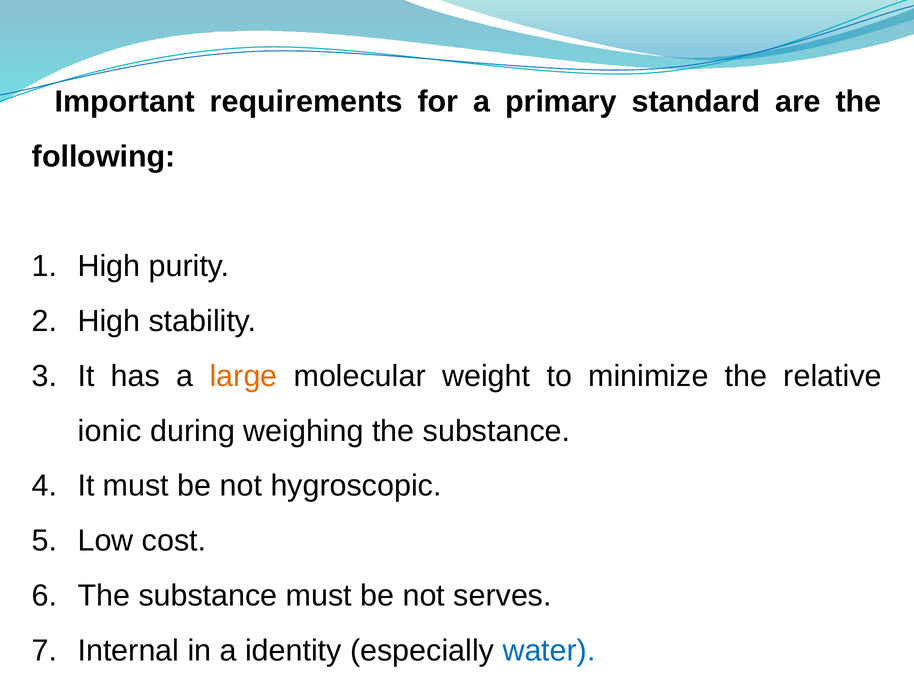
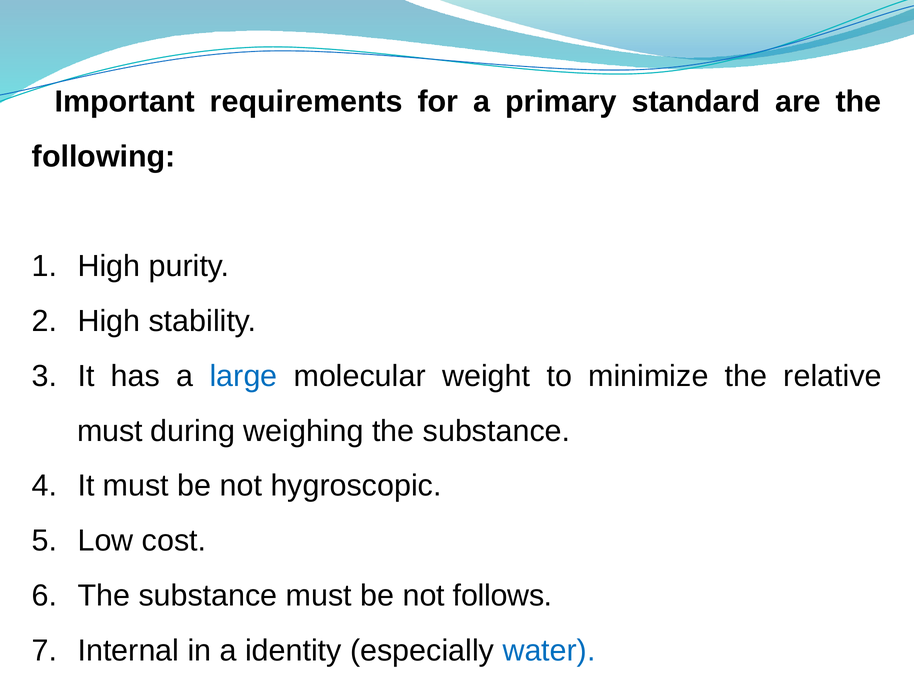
large colour: orange -> blue (244, 376)
ionic: ionic -> must (110, 431)
serves: serves -> follows (503, 595)
